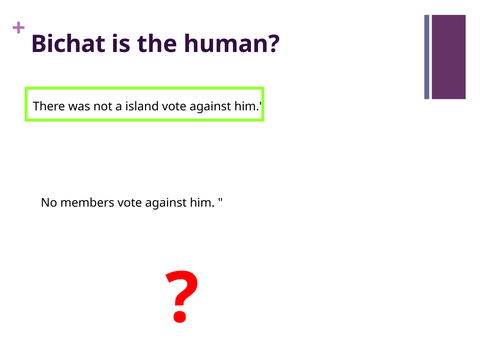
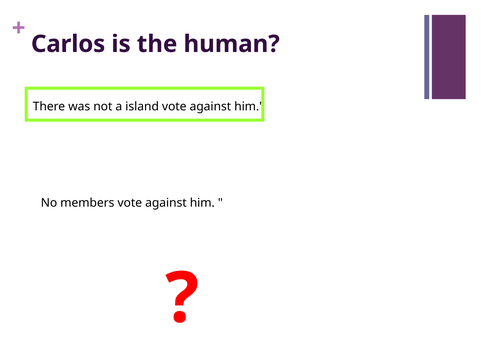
Bichat: Bichat -> Carlos (68, 44)
